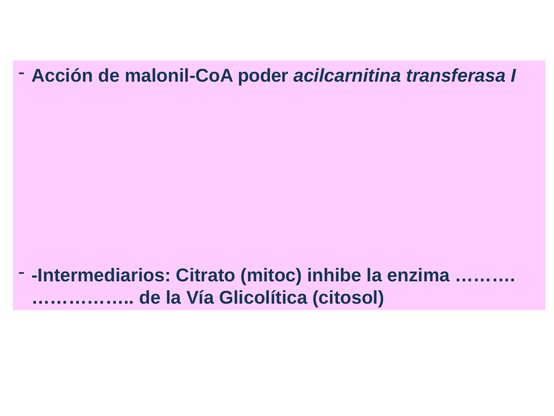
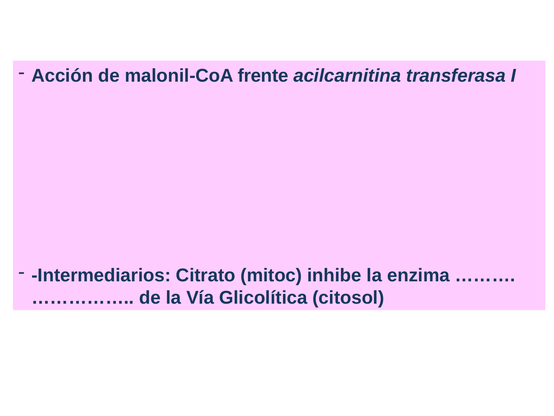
poder: poder -> frente (263, 76)
